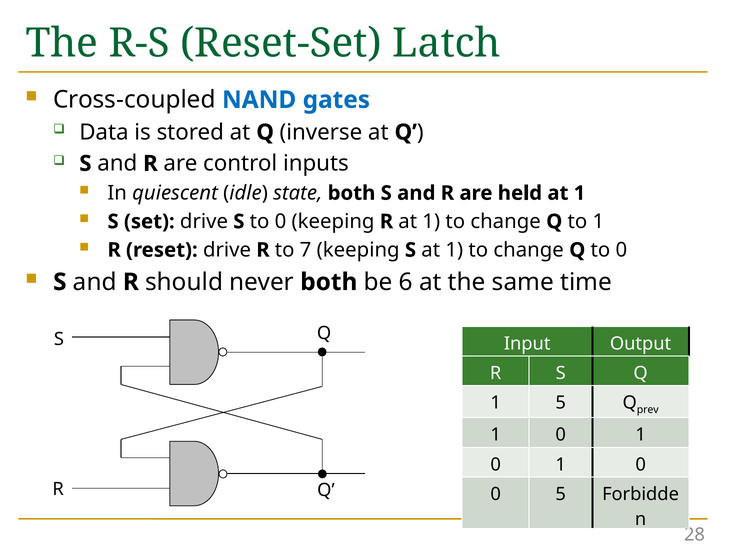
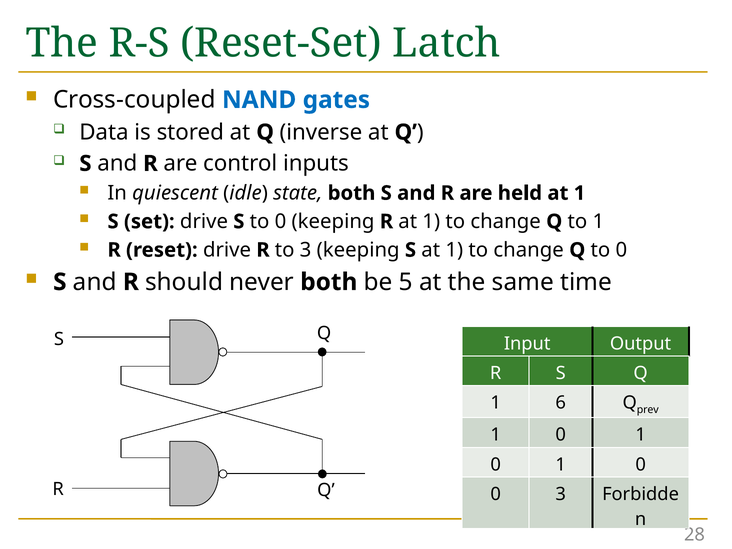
to 7: 7 -> 3 (306, 250)
6: 6 -> 5 (406, 282)
1 5: 5 -> 6 (561, 402)
0 5: 5 -> 3 (561, 494)
